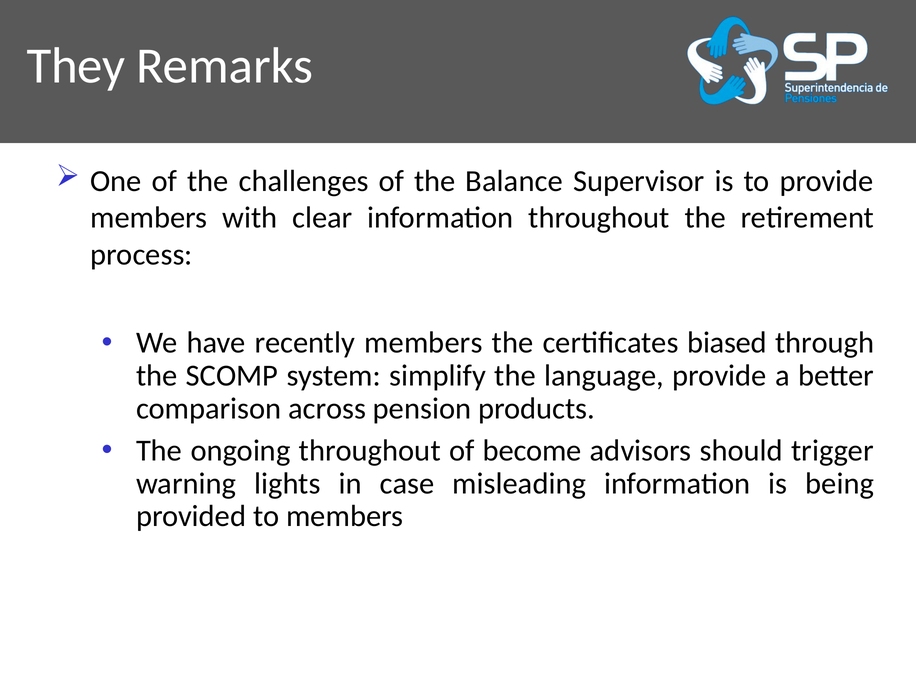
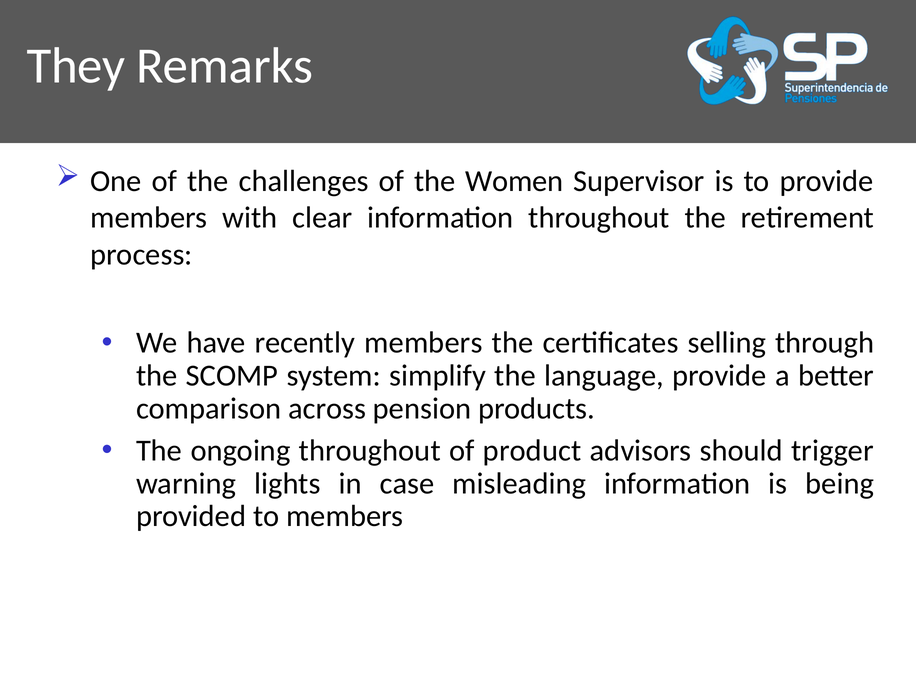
Balance: Balance -> Women (514, 181)
biased: biased -> selling (727, 343)
become: become -> product (532, 450)
